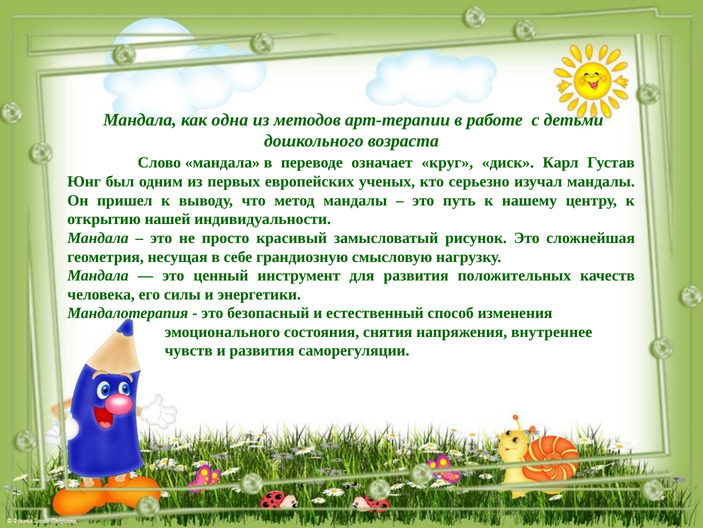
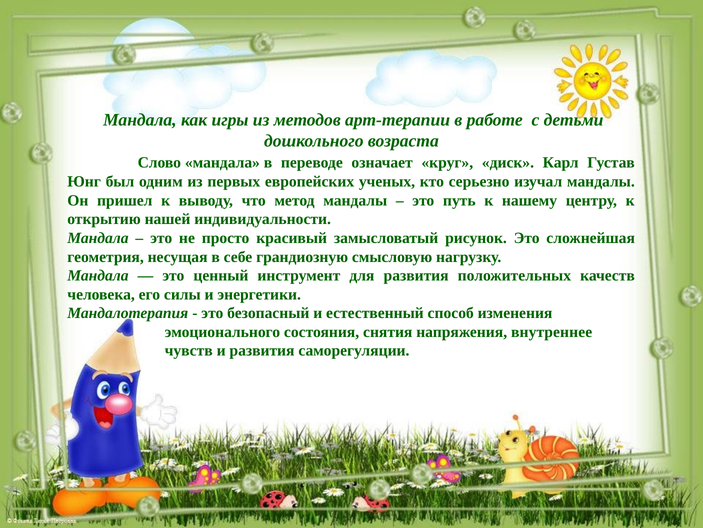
одна: одна -> игры (230, 120)
